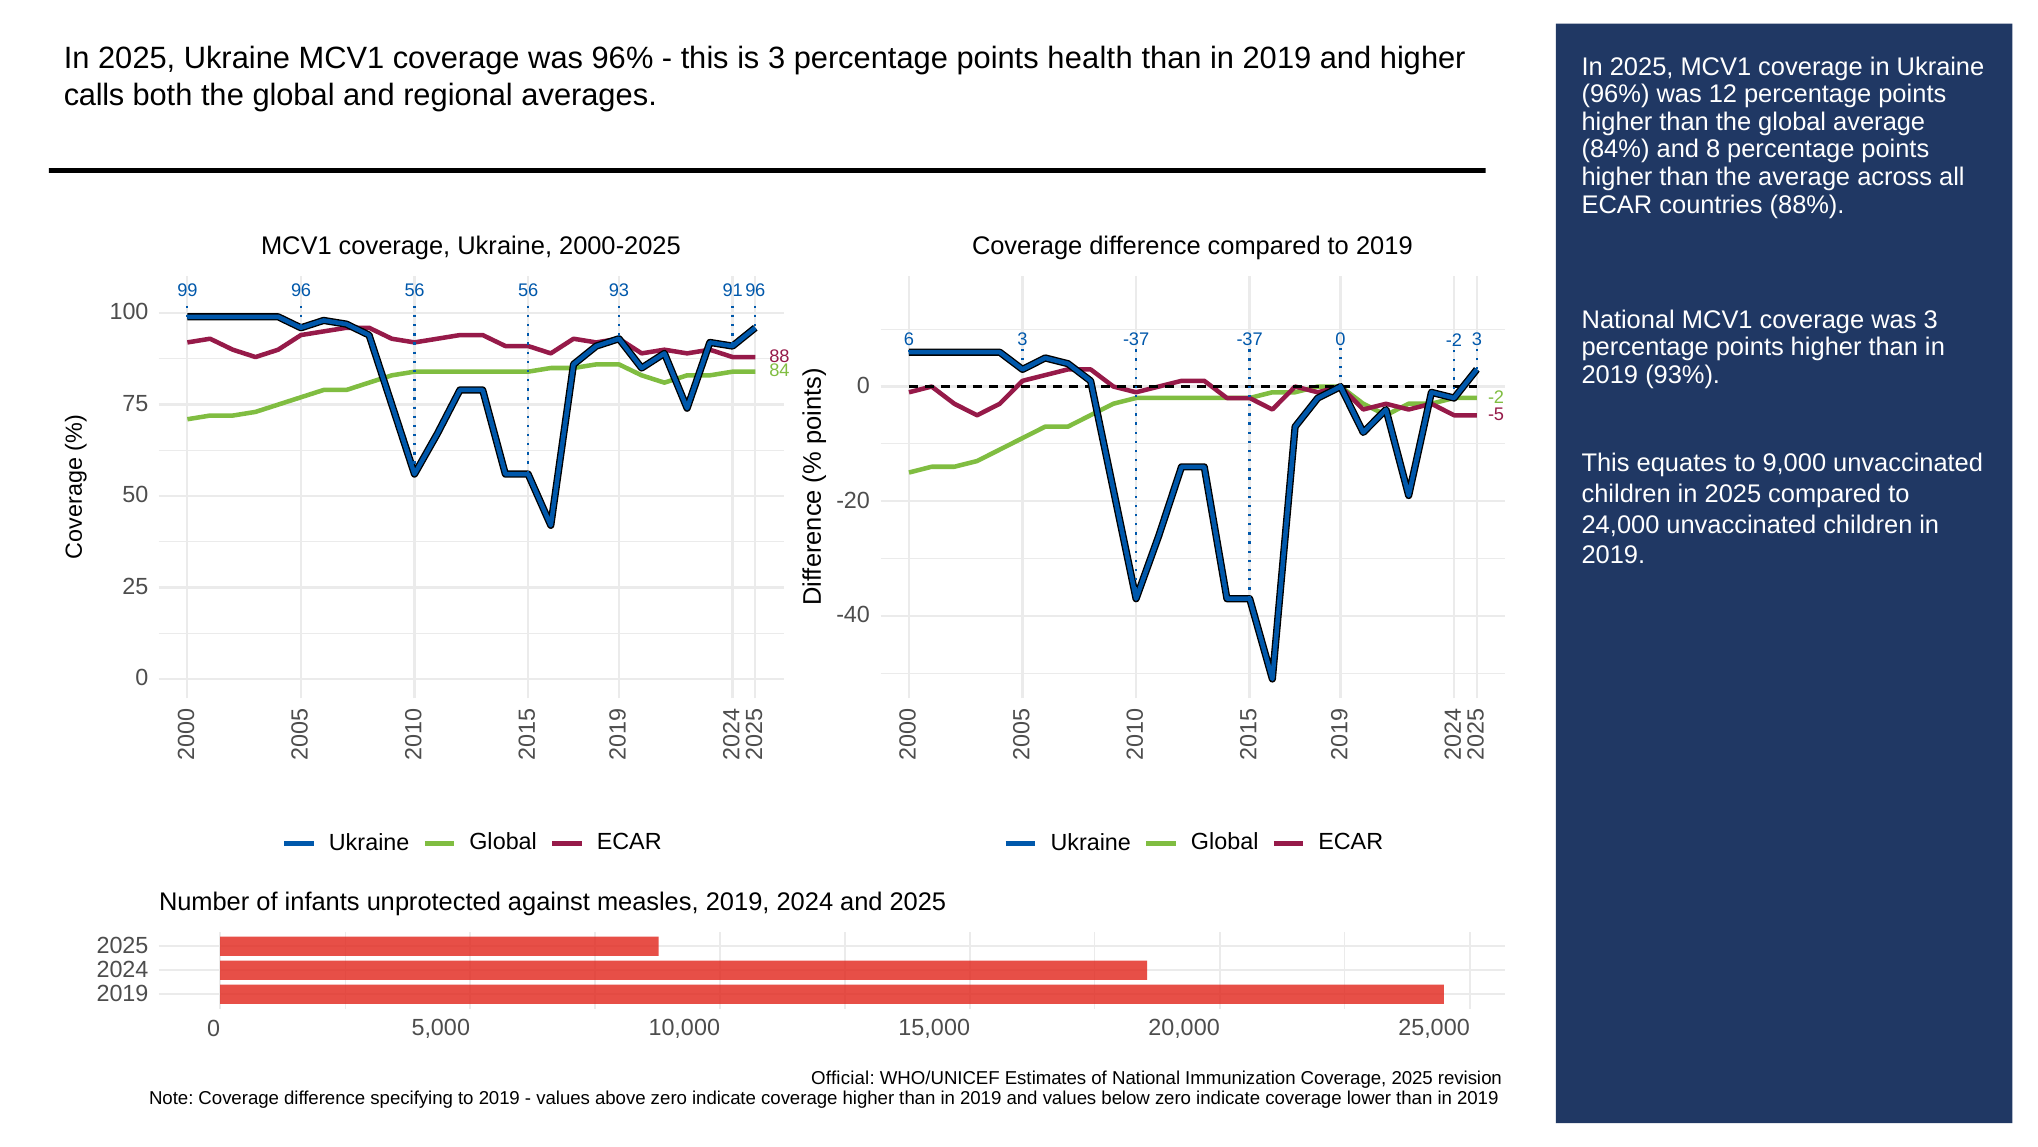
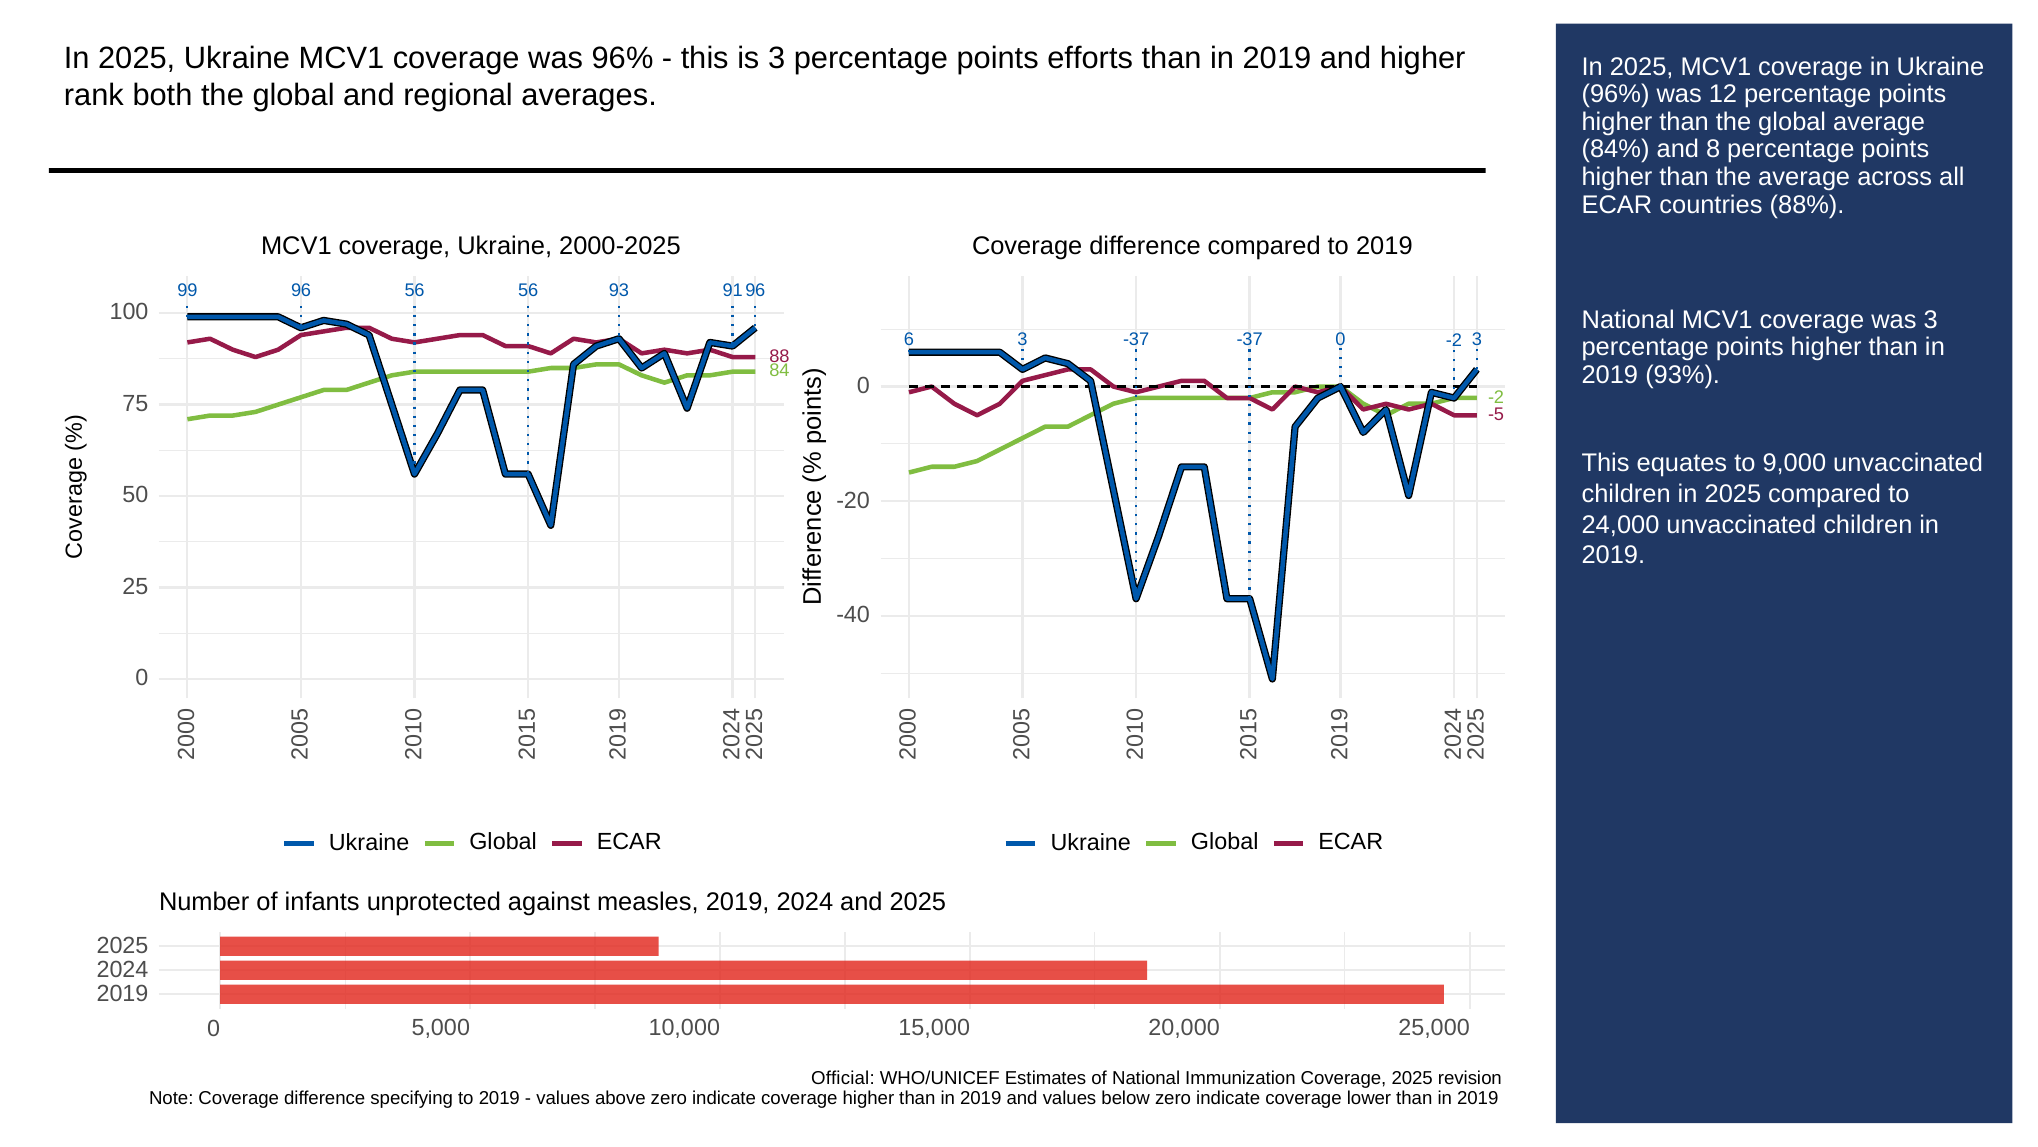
health: health -> efforts (1090, 59)
calls: calls -> rank (94, 96)
